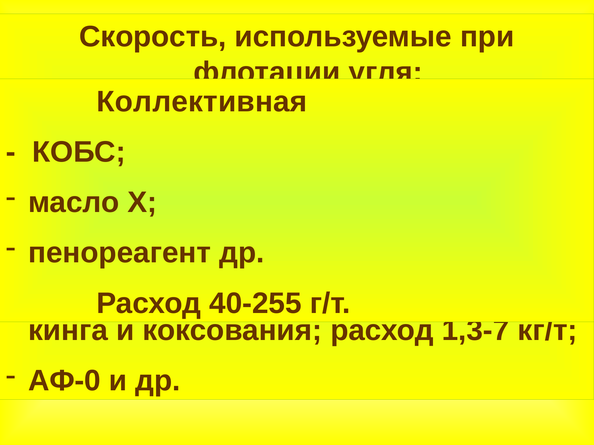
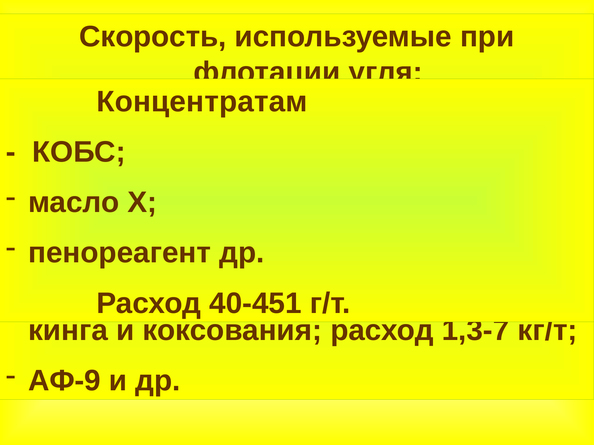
Коллективная: Коллективная -> Концентратам (202, 102)
40-255: 40-255 -> 40-451 (255, 304)
АФ-0: АФ-0 -> АФ-9 (64, 381)
